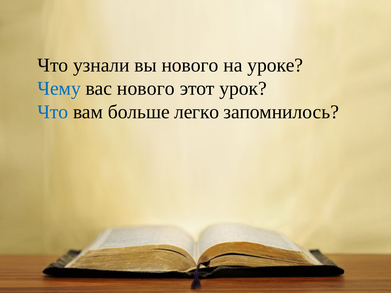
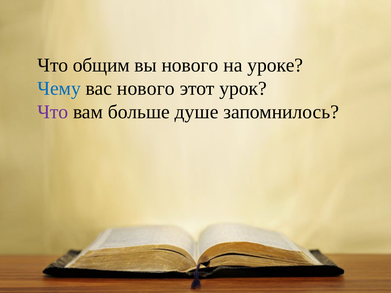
узнали: узнали -> общим (101, 65)
Что colour: blue -> purple (53, 112)
легко: легко -> душе (197, 112)
